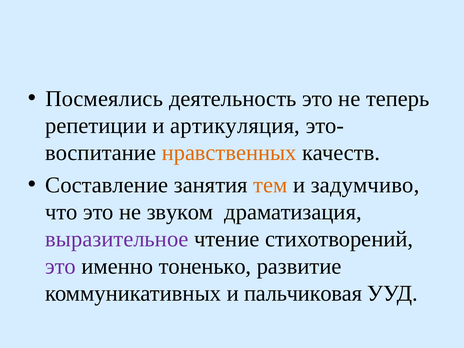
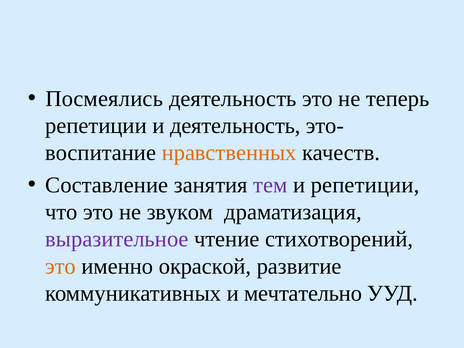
и артикуляция: артикуляция -> деятельность (235, 126)
тем colour: orange -> purple (270, 185)
и задумчиво: задумчиво -> репетиции (365, 185)
это colour: purple -> orange (61, 266)
тоненько: тоненько -> окраской (205, 266)
пальчиковая: пальчиковая -> мечтательно (303, 293)
